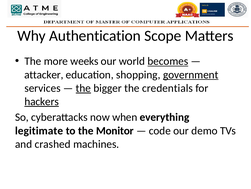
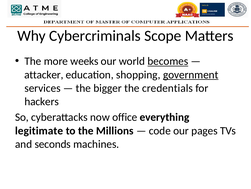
Authentication: Authentication -> Cybercriminals (95, 36)
the underline: present -> none (83, 88)
hackers underline: present -> none (42, 101)
when: when -> office (125, 117)
Monitor: Monitor -> Millions (115, 130)
demo: demo -> pages (205, 130)
crashed: crashed -> seconds (53, 144)
